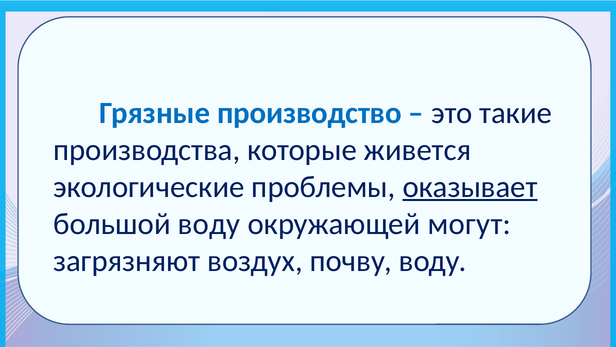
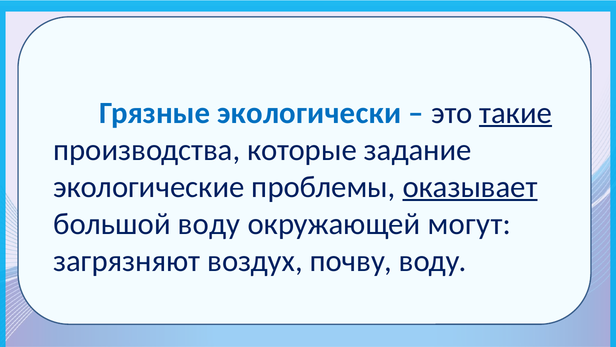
производство: производство -> экологически (309, 113)
такие underline: none -> present (516, 113)
живется: живется -> задание (418, 150)
